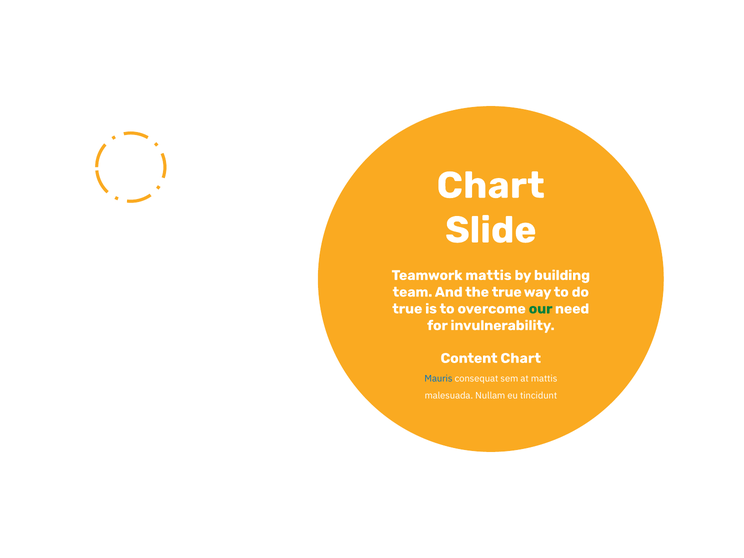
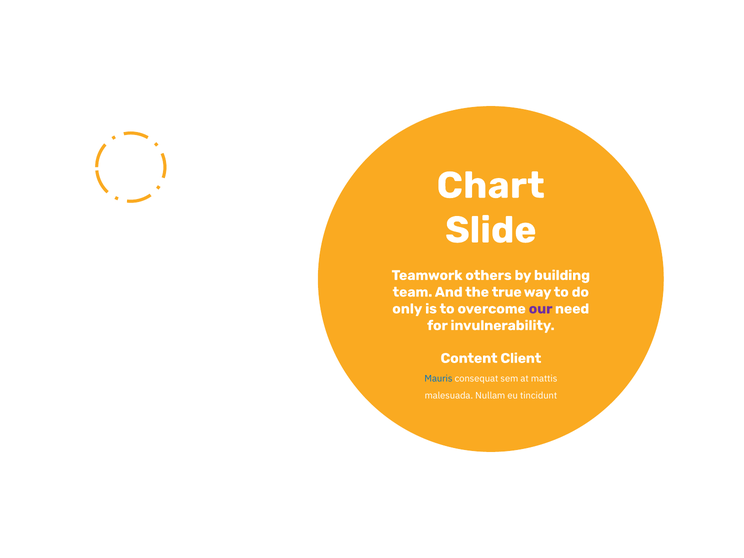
Teamwork mattis: mattis -> others (489, 275)
true: true -> only (407, 309)
our colour: green -> purple (541, 309)
Content Chart: Chart -> Client (521, 358)
